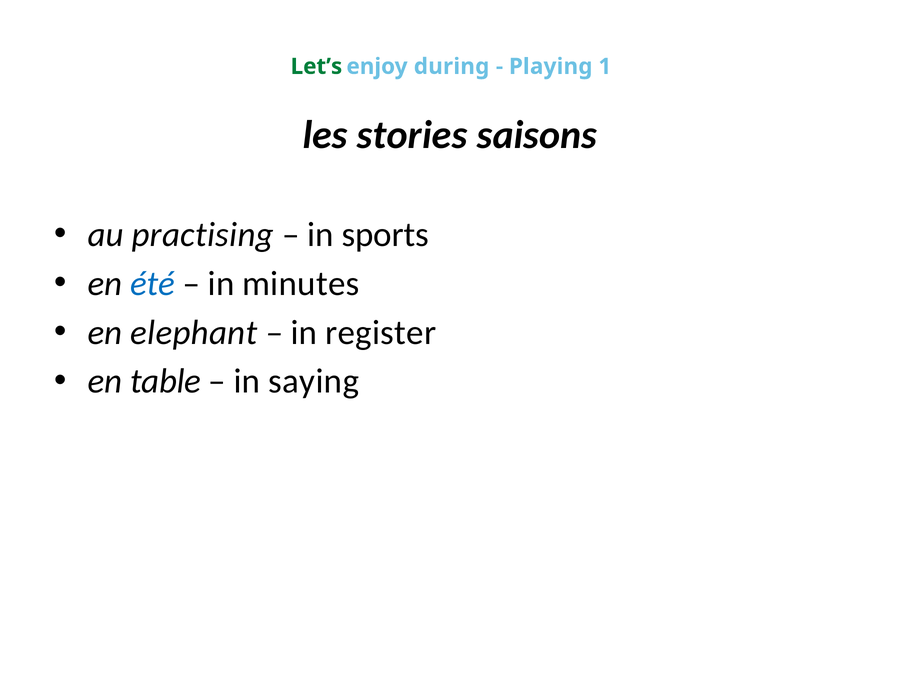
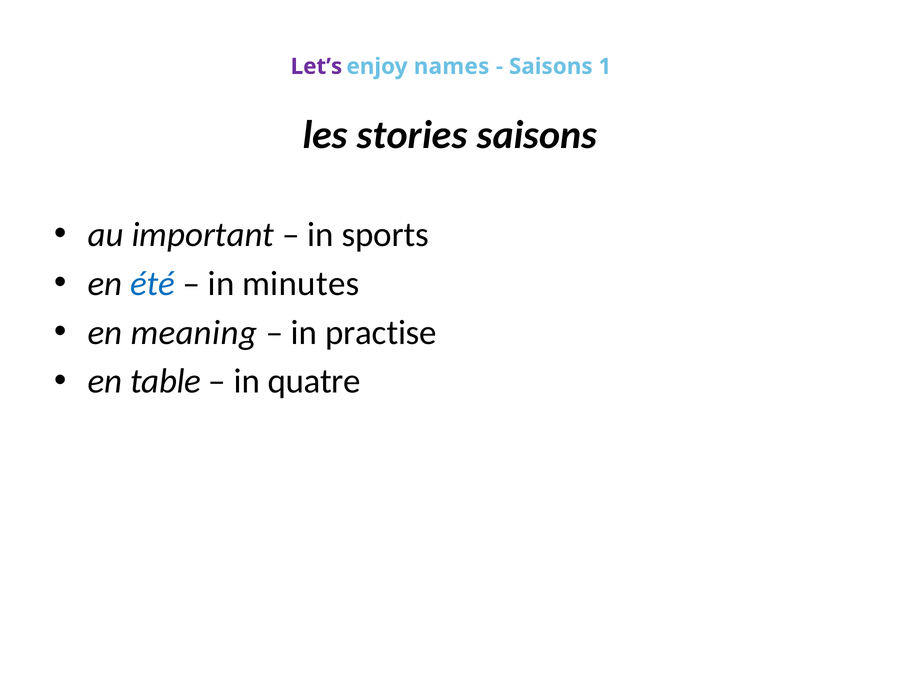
Let’s colour: green -> purple (316, 66)
during: during -> names (452, 66)
Playing: Playing -> Saisons (551, 66)
practising: practising -> important (203, 235)
elephant: elephant -> meaning (194, 332)
register: register -> practise (381, 332)
saying: saying -> quatre (314, 381)
